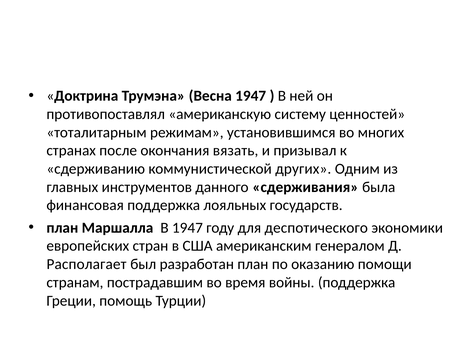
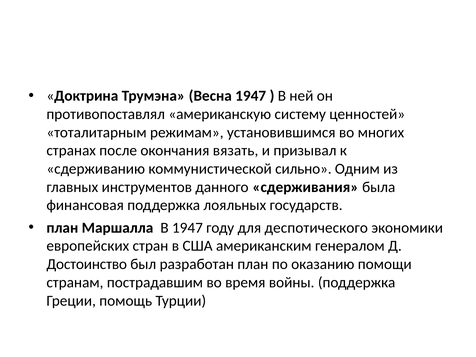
других: других -> сильно (303, 169)
Располагает: Располагает -> Достоинство (87, 264)
